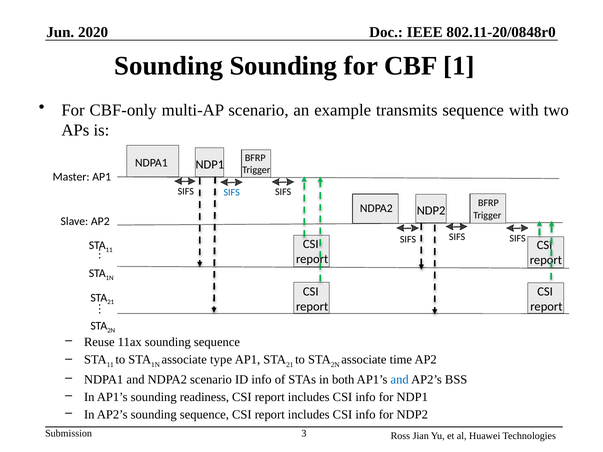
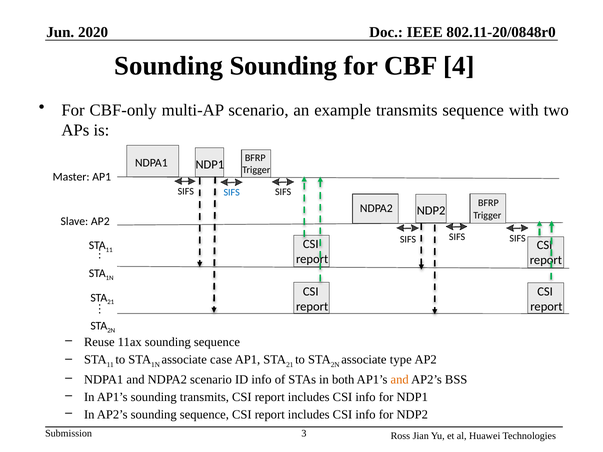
1: 1 -> 4 (459, 66)
type: type -> case (221, 360)
time: time -> type (401, 360)
and colour: blue -> orange (400, 380)
sounding readiness: readiness -> transmits (204, 397)
